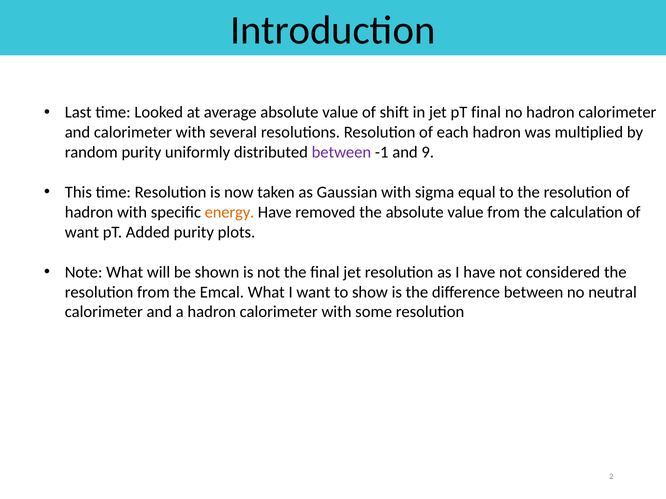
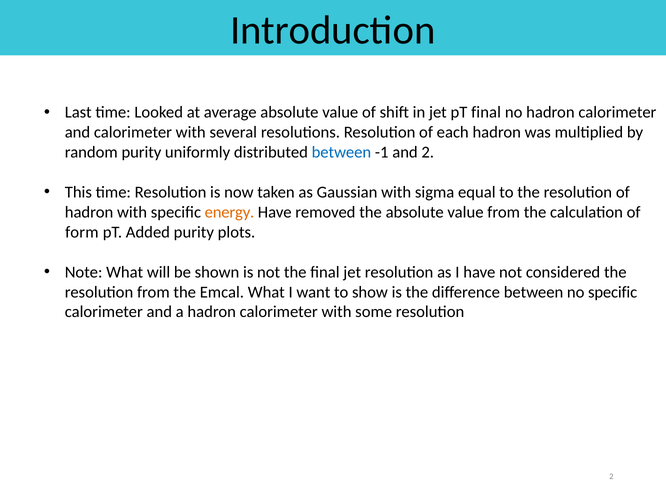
between colour: purple -> blue (341, 152)
and 9: 9 -> 2 (428, 152)
want: want -> form (82, 232)
no neutral: neutral -> specific (613, 292)
